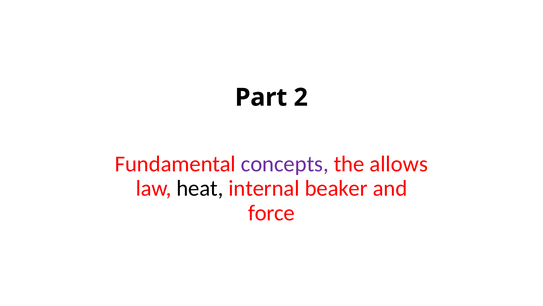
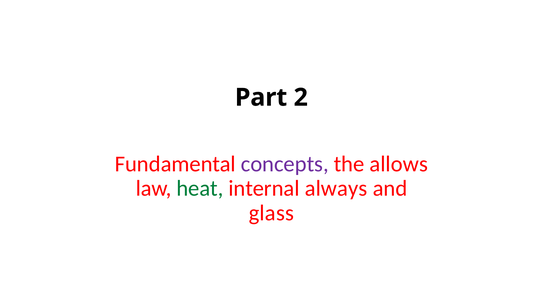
heat colour: black -> green (200, 188)
beaker: beaker -> always (336, 188)
force: force -> glass (271, 213)
